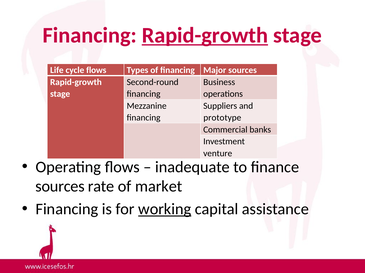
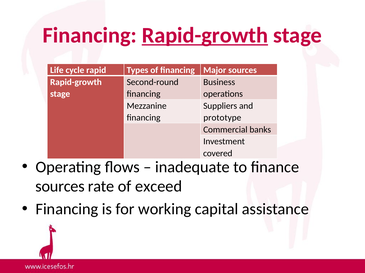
cycle flows: flows -> rapid (96, 70)
venture: venture -> covered (218, 154)
market: market -> exceed (159, 187)
working underline: present -> none (165, 210)
